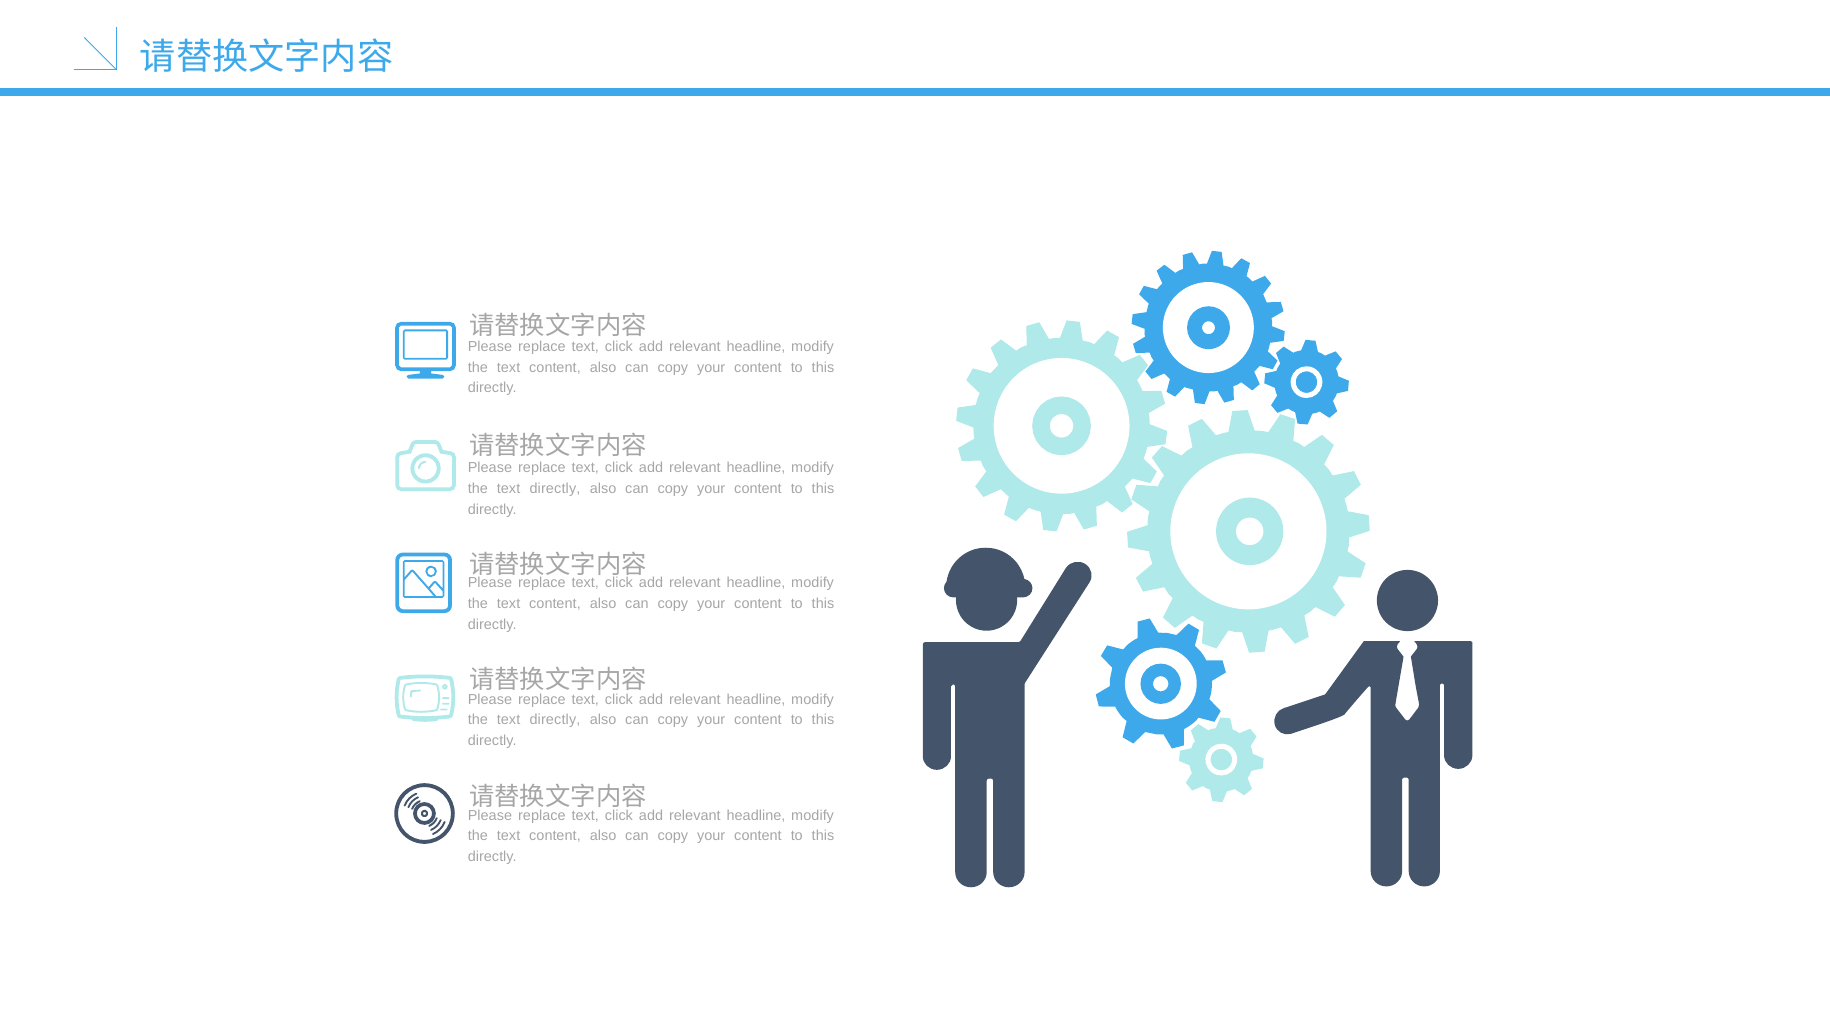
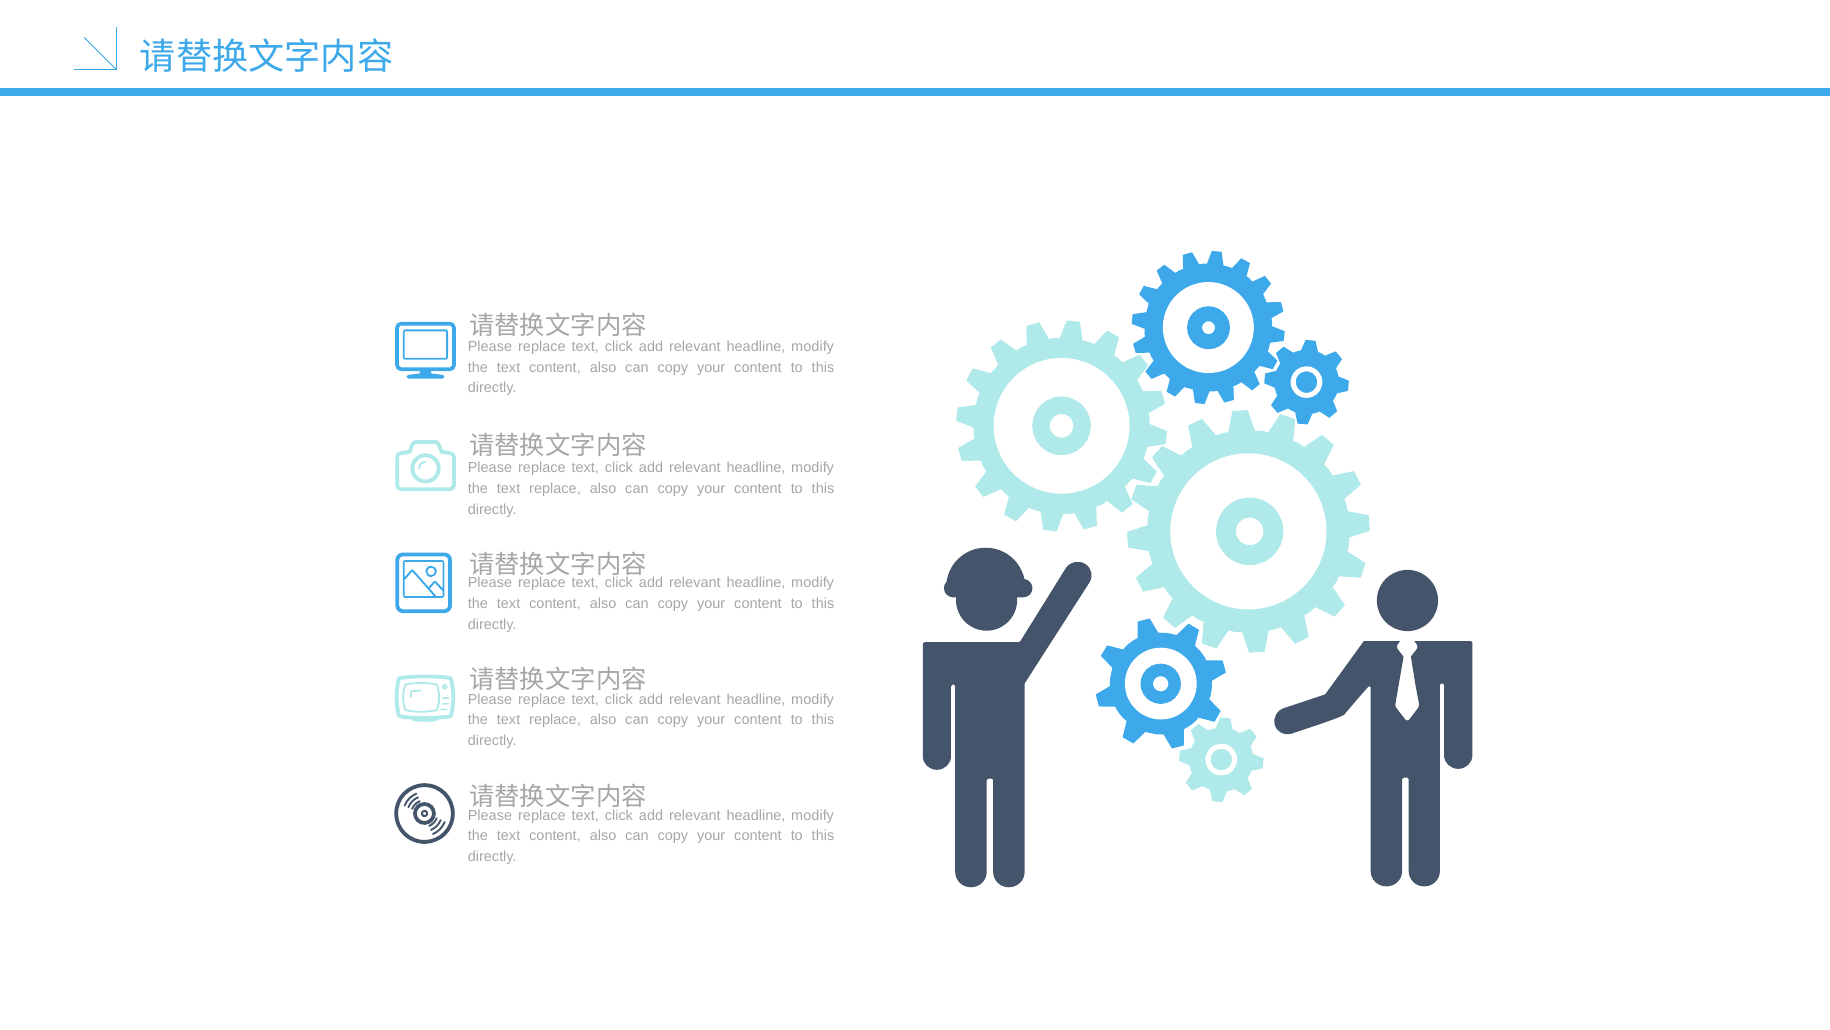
directly: directly -> replace (555, 489)
directly: directly -> replace (555, 720)
